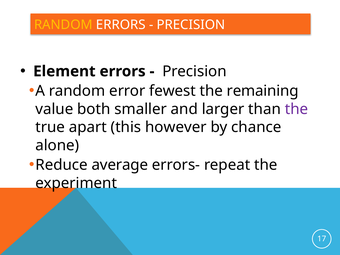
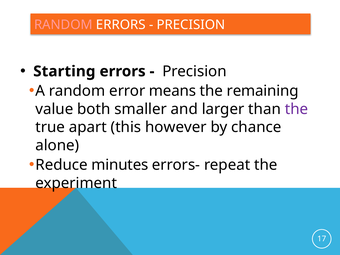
RANDOM colour: yellow -> pink (63, 25)
Element: Element -> Starting (64, 71)
fewest: fewest -> means (173, 91)
average: average -> minutes (120, 165)
